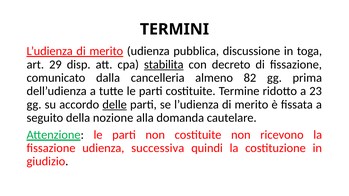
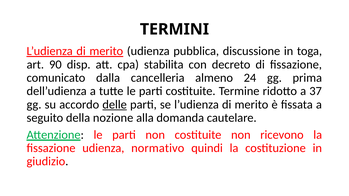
29: 29 -> 90 (55, 65)
stabilita underline: present -> none (164, 65)
82: 82 -> 24 (250, 78)
23: 23 -> 37 (316, 91)
successiva: successiva -> normativo (158, 148)
